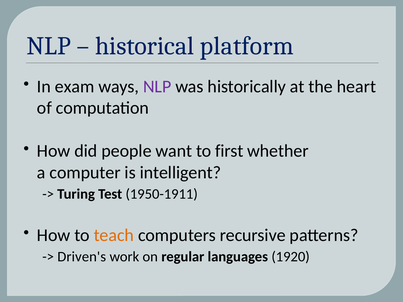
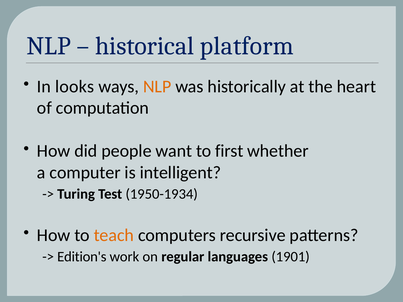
exam: exam -> looks (75, 87)
NLP colour: purple -> orange (157, 87)
1950-1911: 1950-1911 -> 1950-1934 (162, 194)
Driven's: Driven's -> Edition's (82, 257)
1920: 1920 -> 1901 (291, 257)
